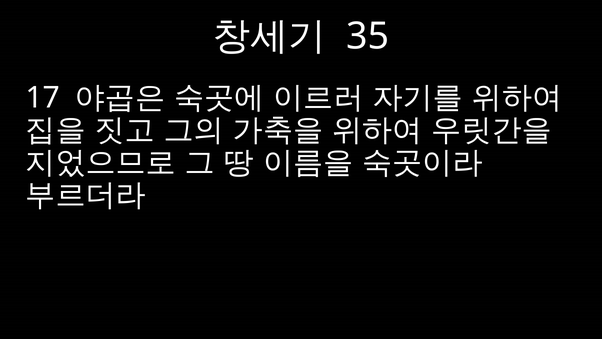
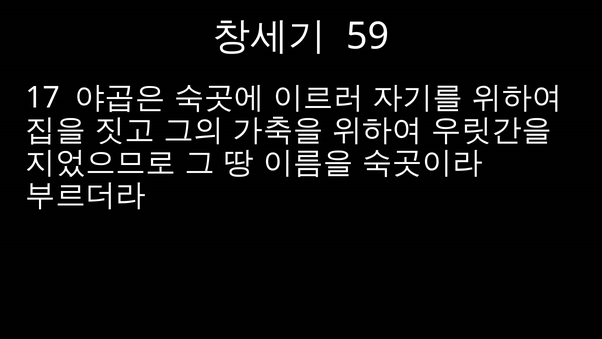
35: 35 -> 59 (368, 36)
